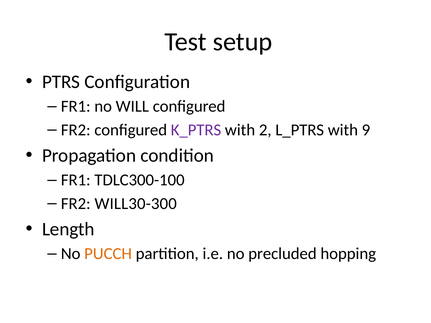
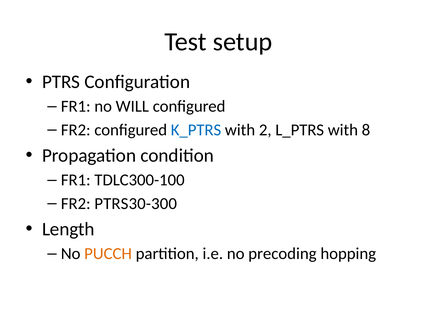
K_PTRS colour: purple -> blue (196, 130)
9: 9 -> 8 (366, 130)
WILL30-300: WILL30-300 -> PTRS30-300 (136, 204)
precluded: precluded -> precoding (282, 254)
